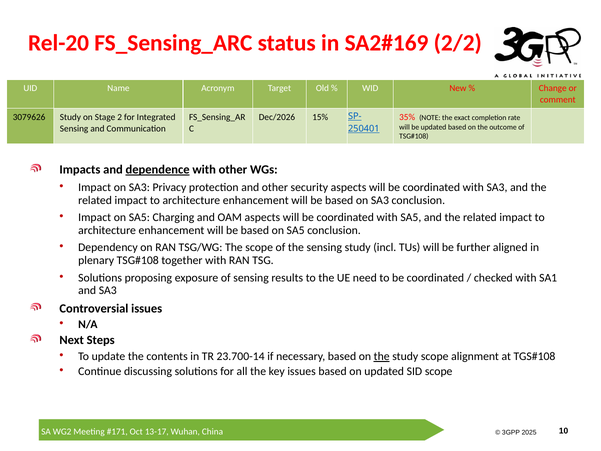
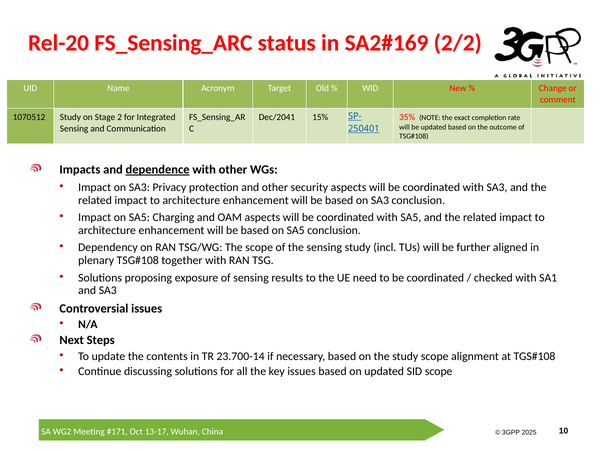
3079626: 3079626 -> 1070512 (29, 117)
Dec/2026: Dec/2026 -> Dec/2041 (277, 117)
the underline: present -> none (382, 356)
